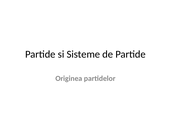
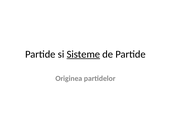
Sisteme underline: none -> present (83, 54)
